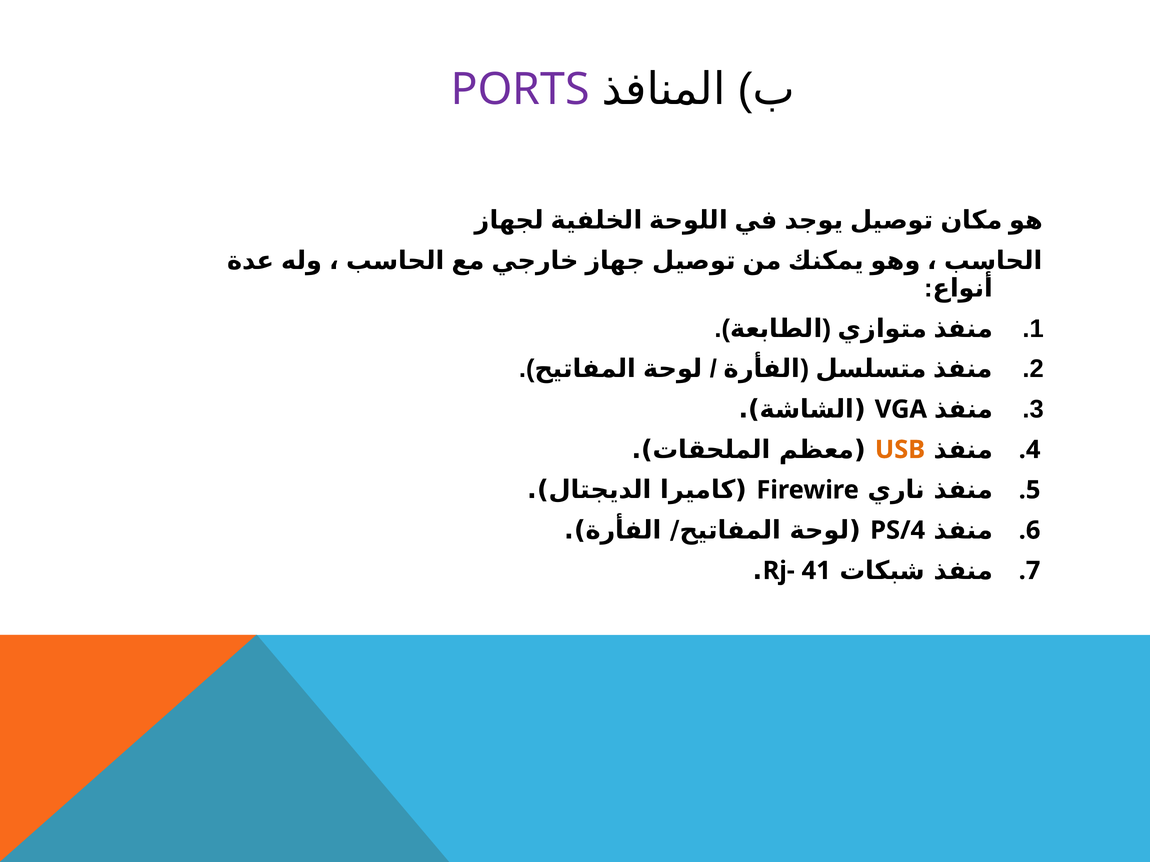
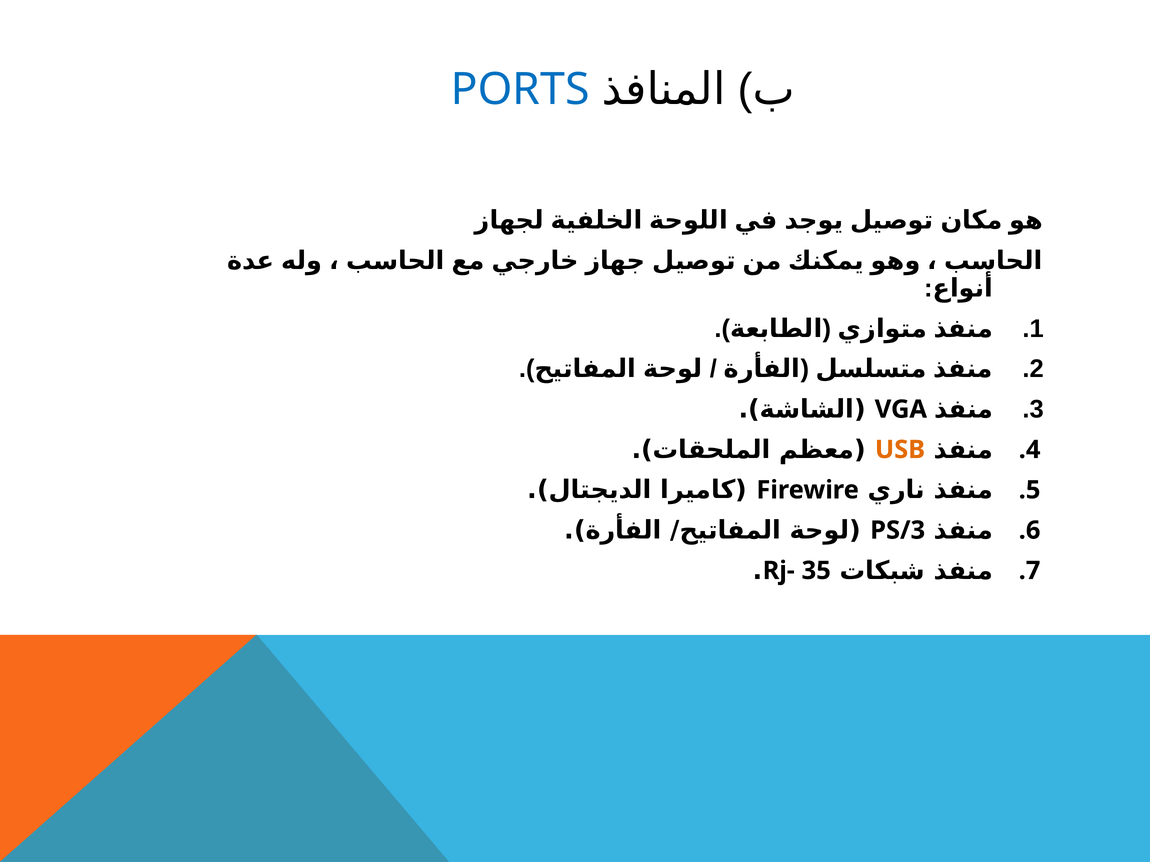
PORTS colour: purple -> blue (520, 90)
PS/4: PS/4 -> PS/3 (898, 531)
41: 41 -> 35 (816, 571)
